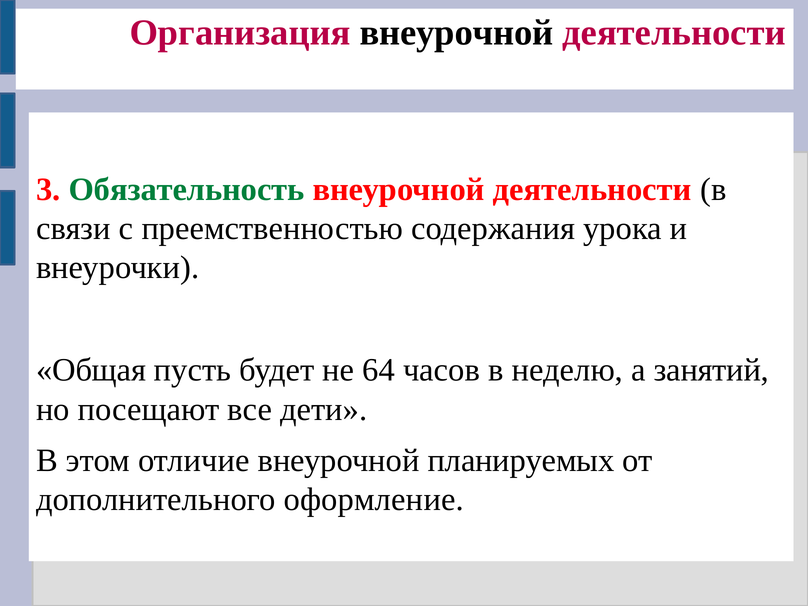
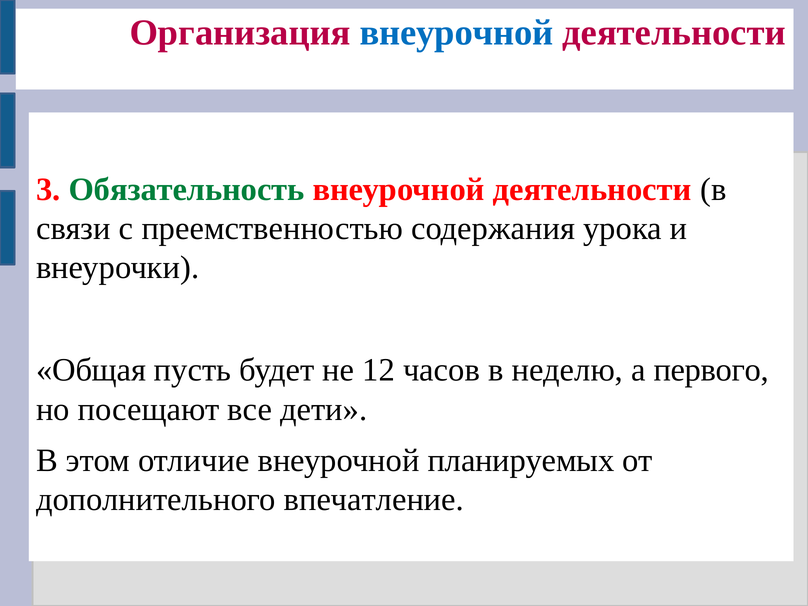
внеурочной colour: black -> blue (457, 33)
64: 64 -> 12 (379, 370)
занятий: занятий -> первого (711, 370)
оформление: оформление -> впечатление (374, 500)
